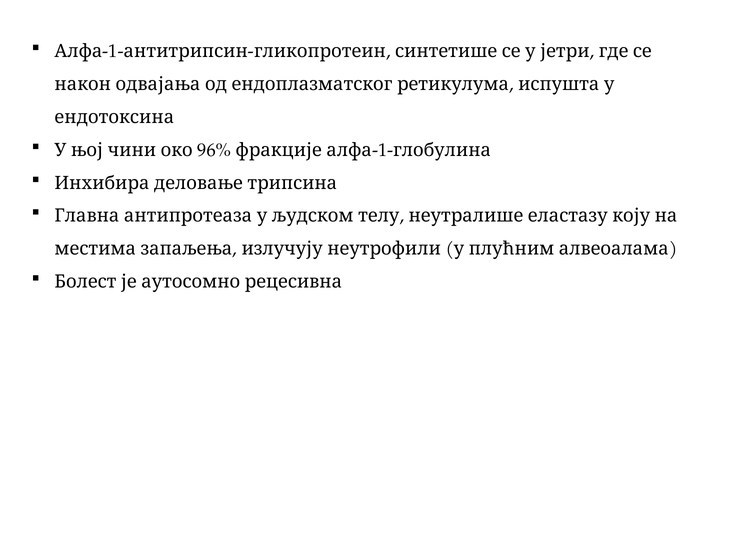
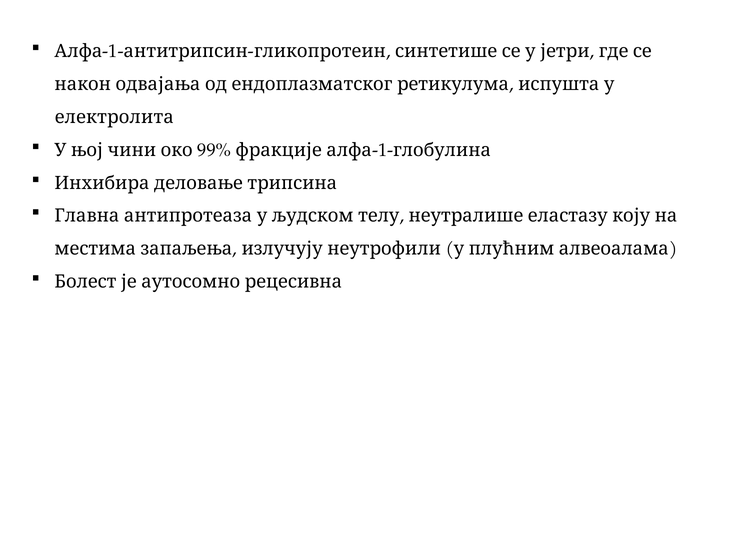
ендотоксина: ендотоксина -> електролита (114, 117)
96%: 96% -> 99% (214, 150)
